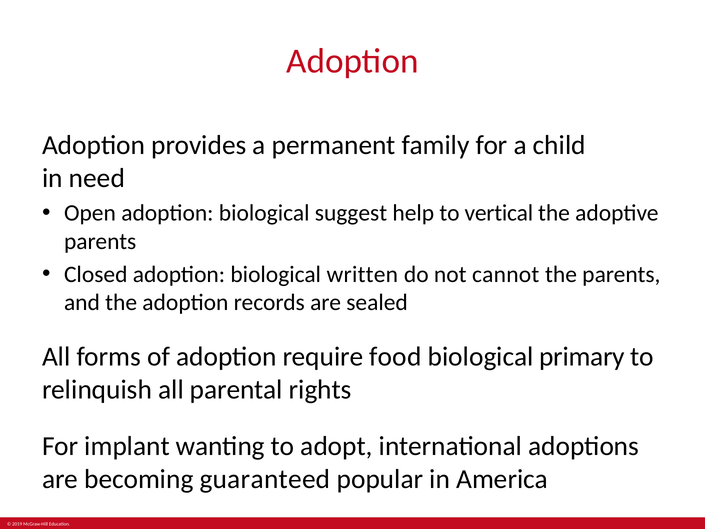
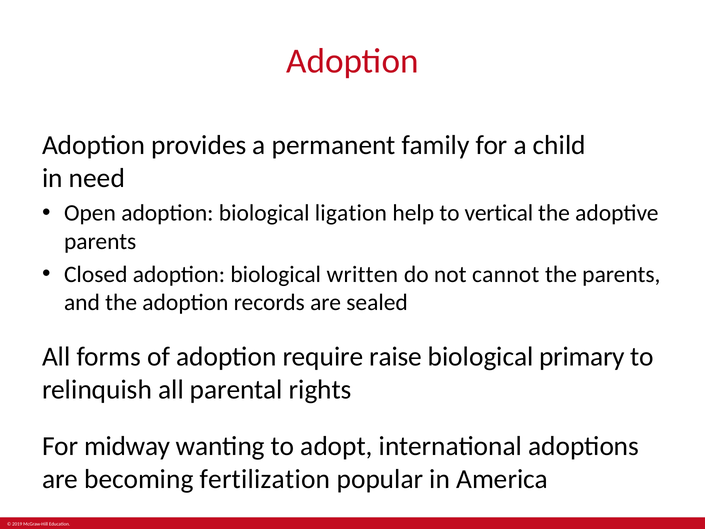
suggest: suggest -> ligation (351, 213)
food: food -> raise (396, 357)
implant: implant -> midway (127, 446)
guaranteed: guaranteed -> fertilization (265, 479)
